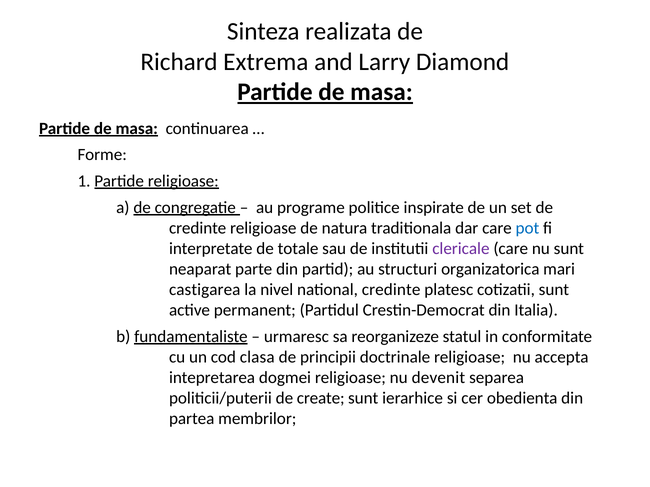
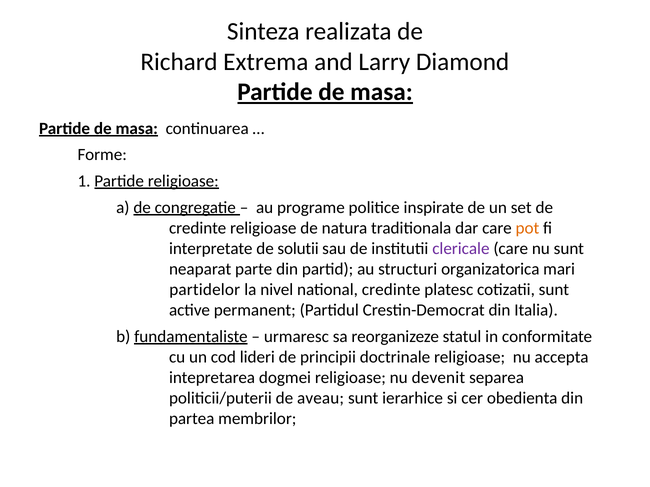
pot colour: blue -> orange (527, 228)
totale: totale -> solutii (298, 249)
castigarea: castigarea -> partidelor (205, 290)
clasa: clasa -> lideri (257, 357)
create: create -> aveau (321, 399)
